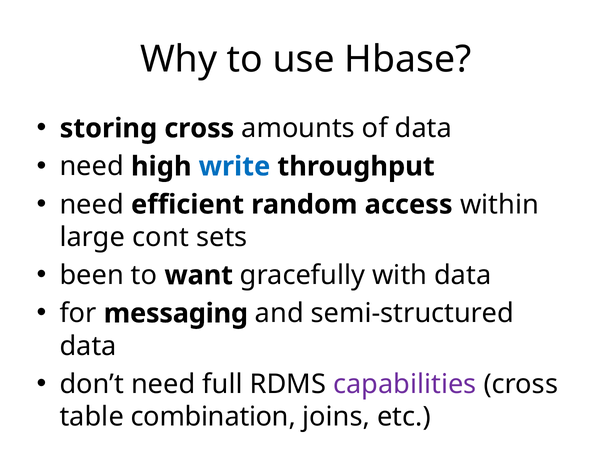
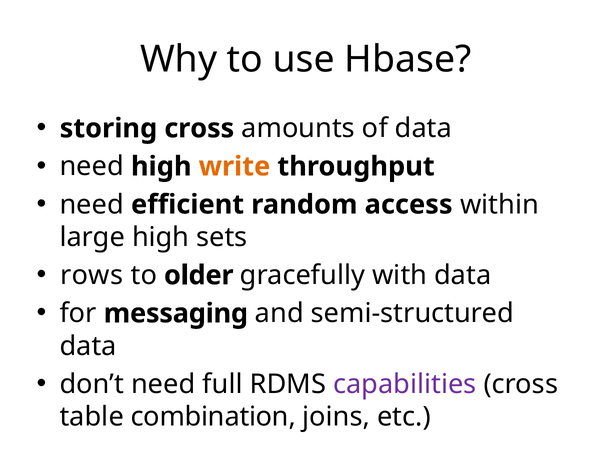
write colour: blue -> orange (234, 166)
large cont: cont -> high (161, 237)
been: been -> rows (92, 275)
want: want -> older (199, 275)
